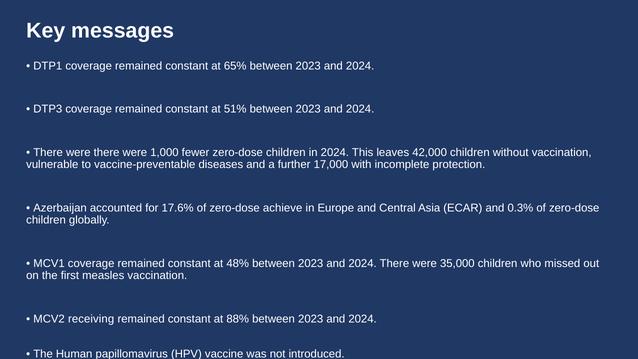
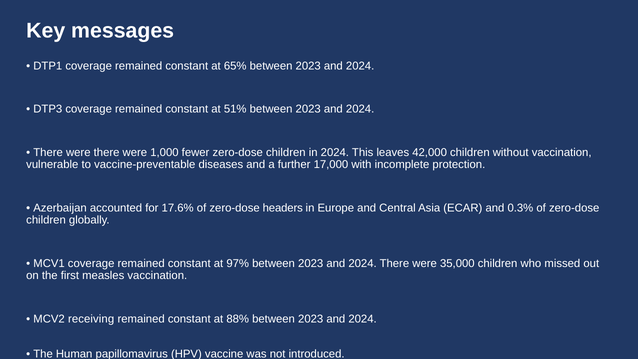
achieve: achieve -> headers (283, 208)
48%: 48% -> 97% (238, 263)
